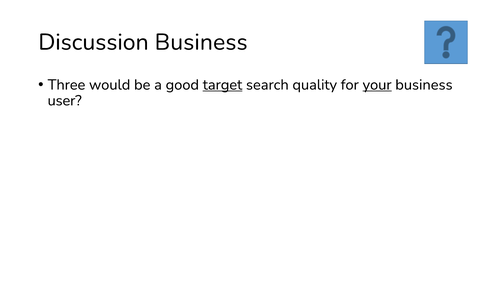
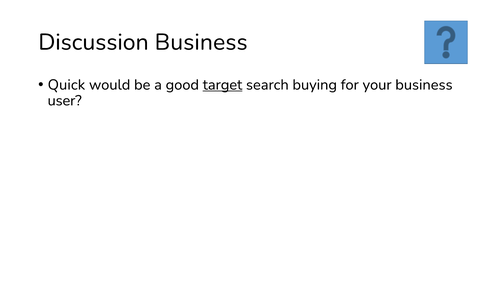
Three: Three -> Quick (66, 85)
quality: quality -> buying (315, 85)
your underline: present -> none (377, 85)
